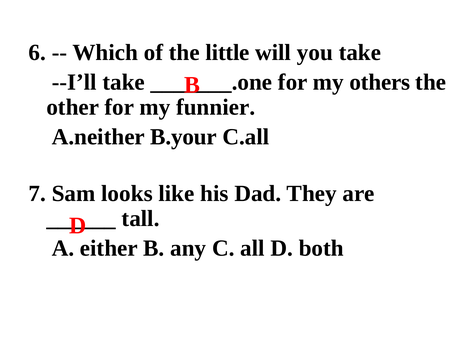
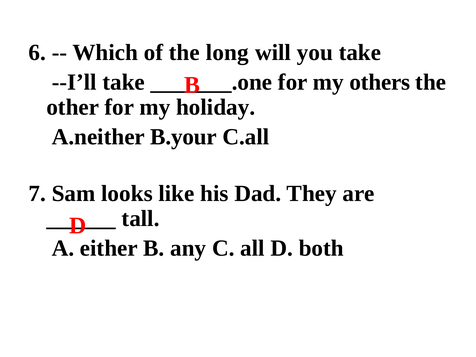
little: little -> long (227, 53)
funnier: funnier -> holiday (216, 107)
